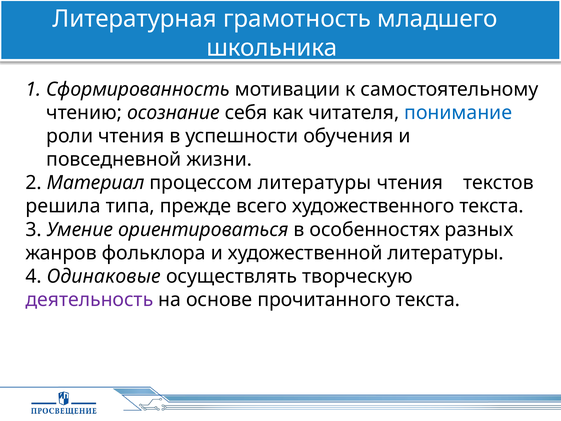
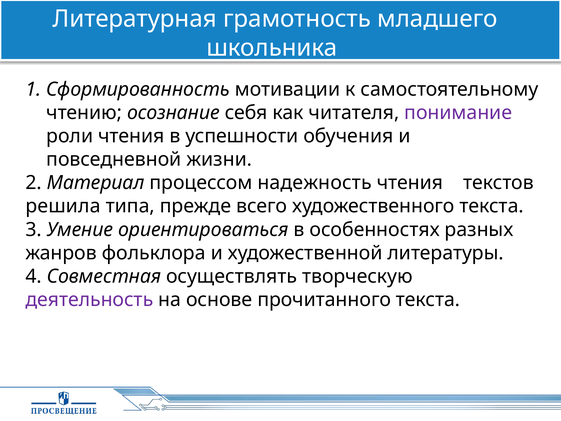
понимание colour: blue -> purple (458, 113)
процессом литературы: литературы -> надежность (315, 183)
Одинаковые: Одинаковые -> Совместная (104, 276)
